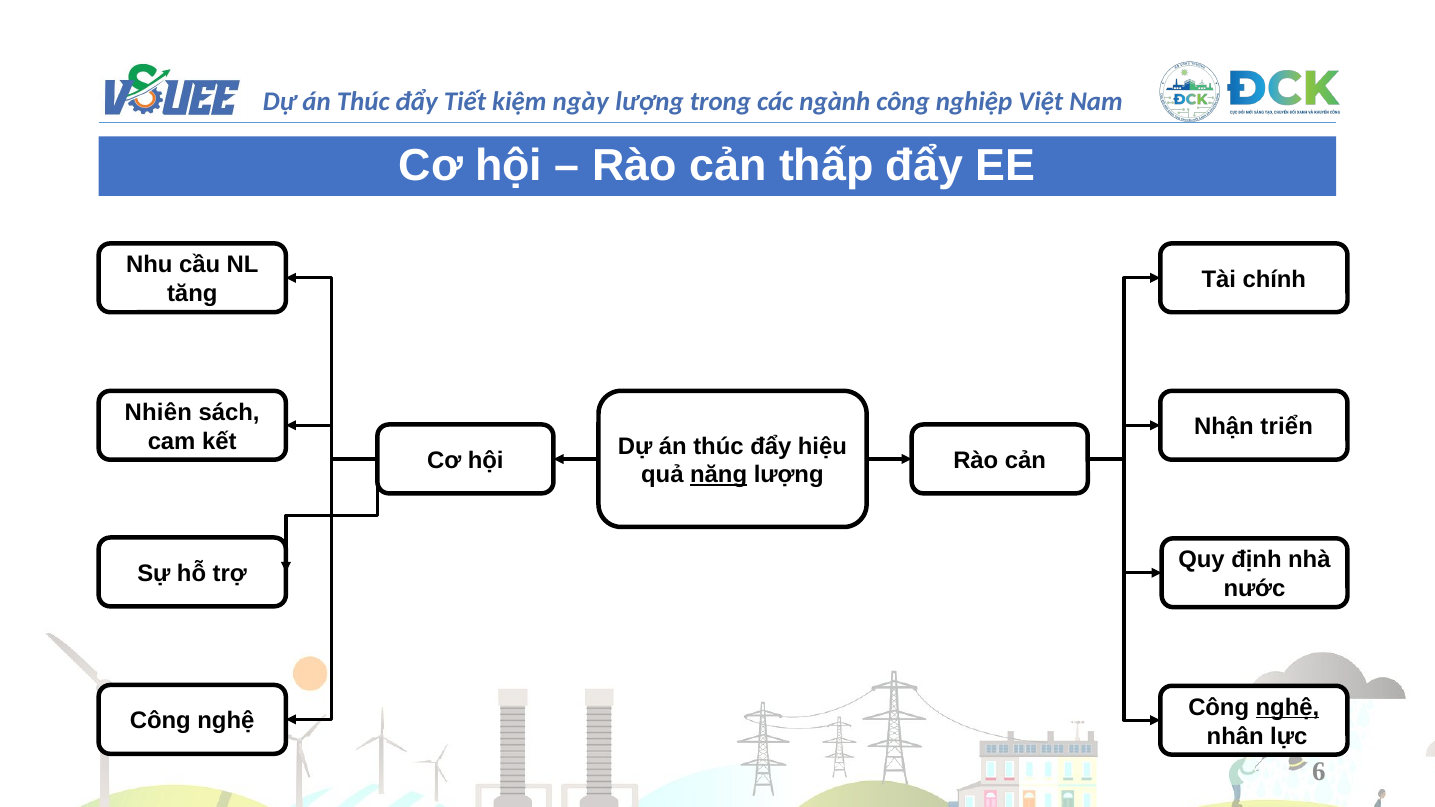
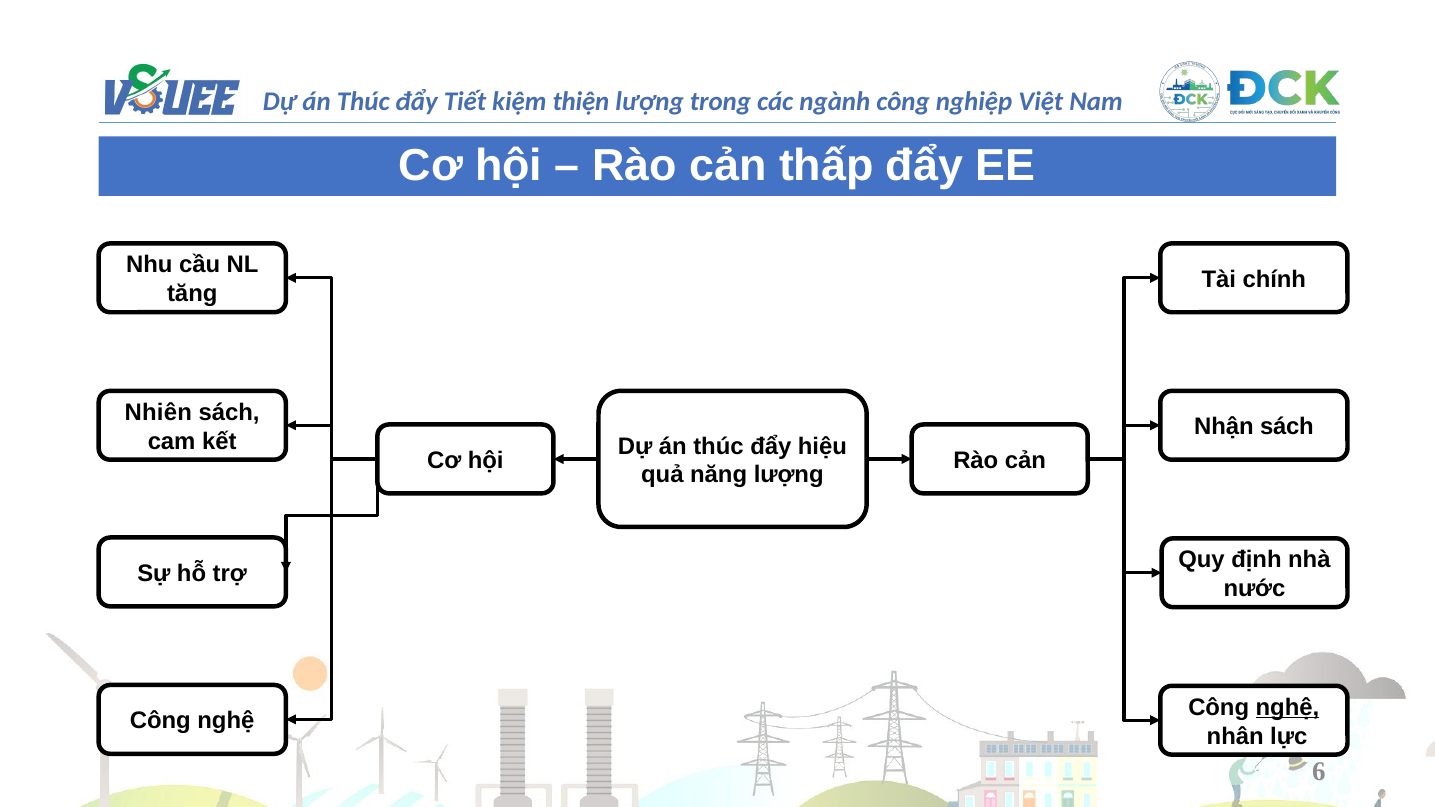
ngày: ngày -> thiện (581, 102)
Nhận triển: triển -> sách (1287, 427)
năng underline: present -> none (719, 475)
